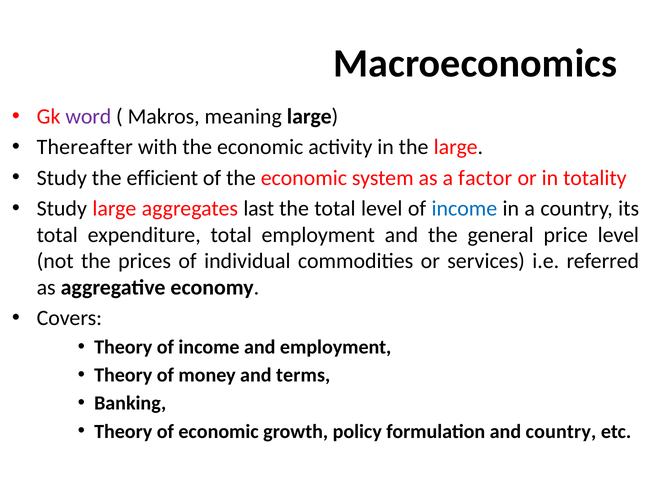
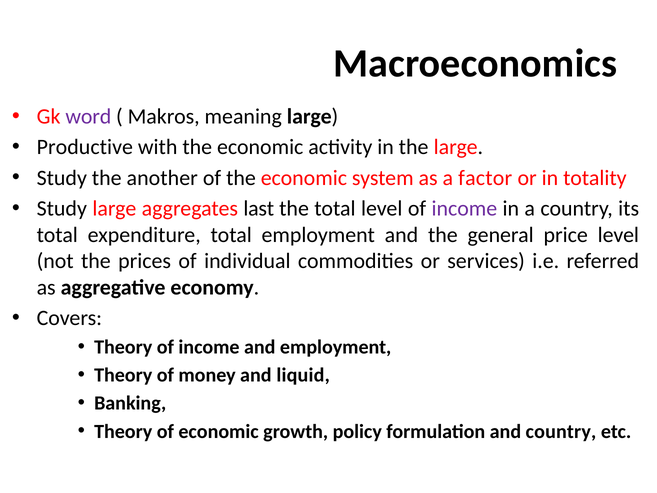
Thereafter: Thereafter -> Productive (85, 147)
efficient: efficient -> another (162, 178)
income colour: blue -> purple (464, 208)
terms: terms -> liquid (303, 375)
